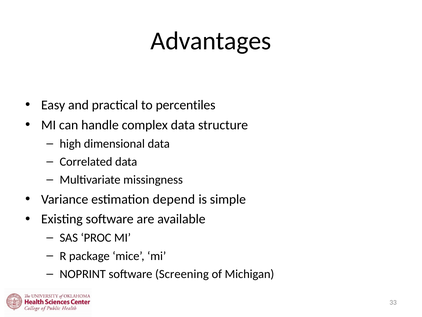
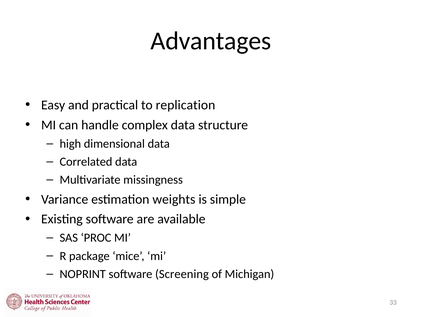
percentiles: percentiles -> replication (185, 105)
depend: depend -> weights (174, 199)
